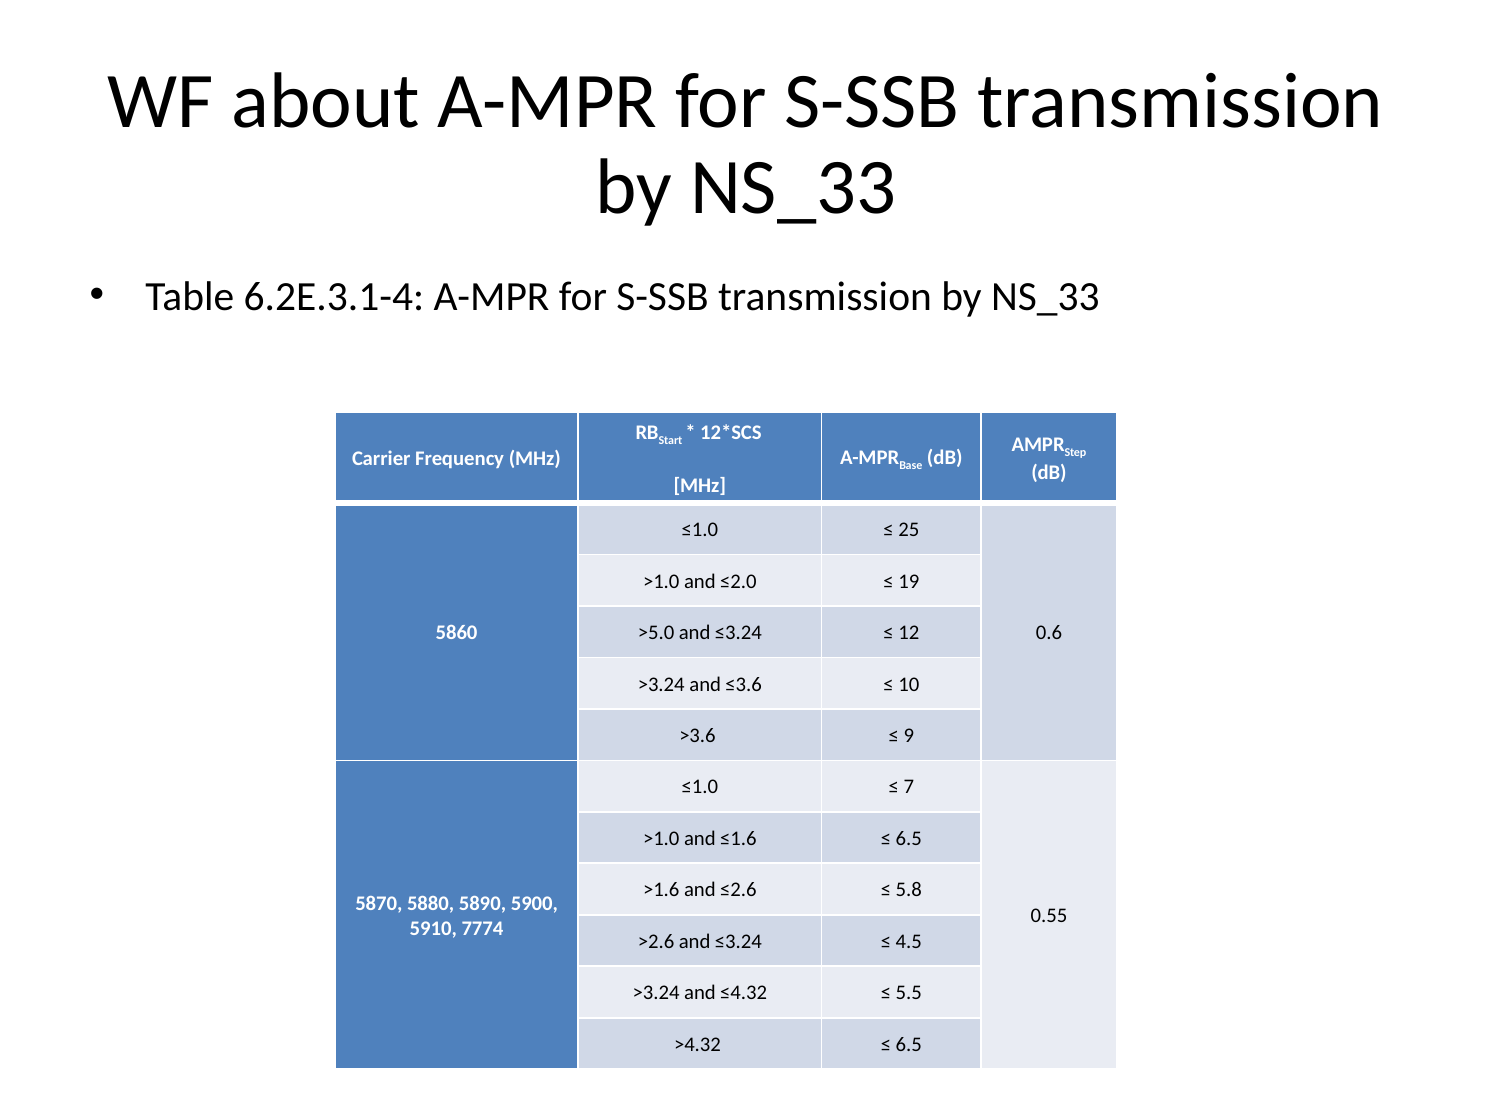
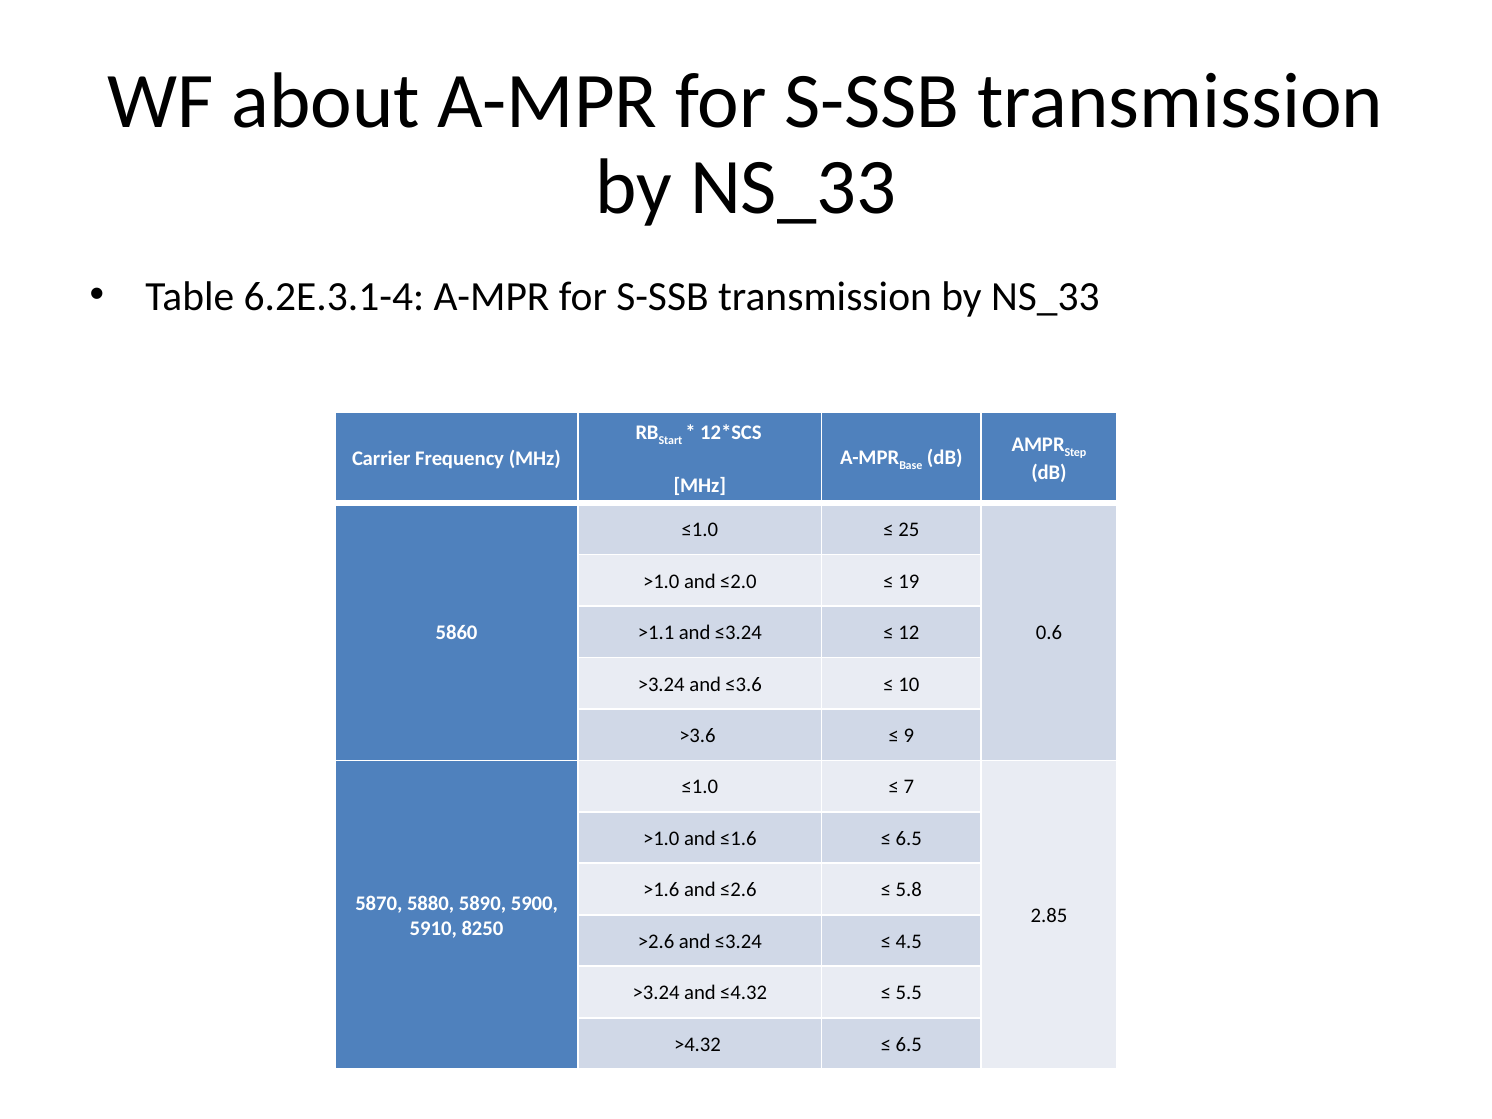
>5.0: >5.0 -> >1.1 (656, 633)
0.55: 0.55 -> 2.85 (1049, 916)
7774: 7774 -> 8250 (482, 928)
